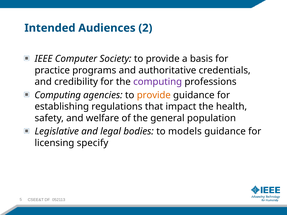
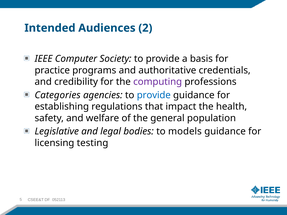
Computing: Computing -> Categories (58, 95)
provide colour: orange -> blue (154, 95)
specify: specify -> testing (93, 143)
